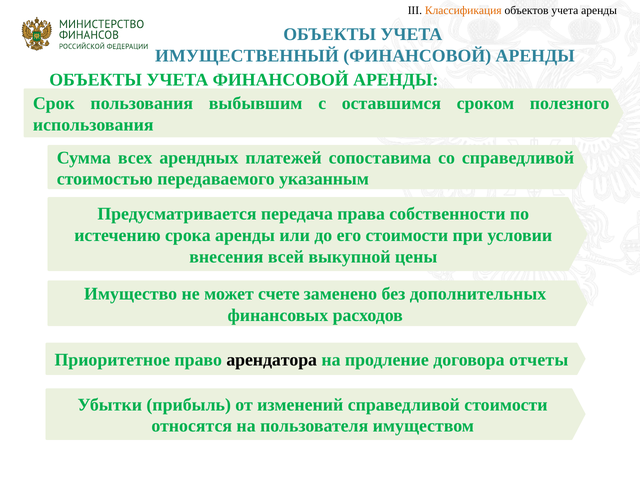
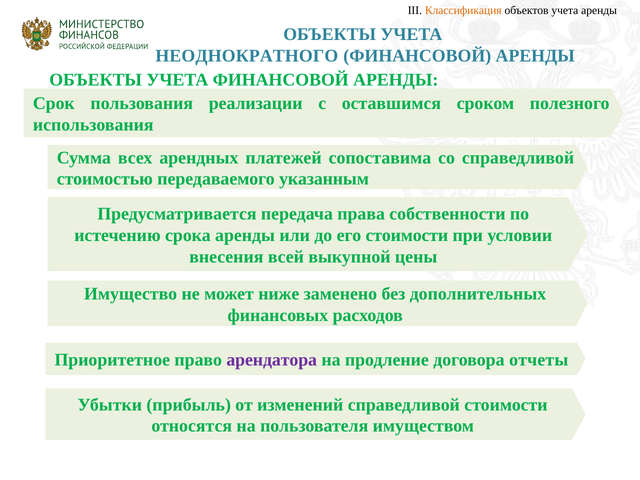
ИМУЩЕСТВЕННЫЙ: ИМУЩЕСТВЕННЫЙ -> НЕОДНОКРАТНОГО (247, 56)
выбывшим: выбывшим -> реализации (256, 103)
счете: счете -> ниже (279, 294)
арендатора colour: black -> purple (272, 360)
